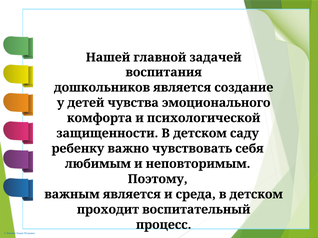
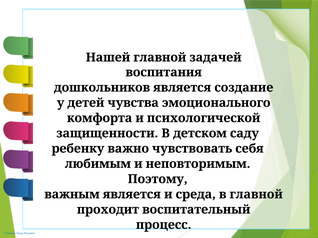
среда в детском: детском -> главной (256, 195)
